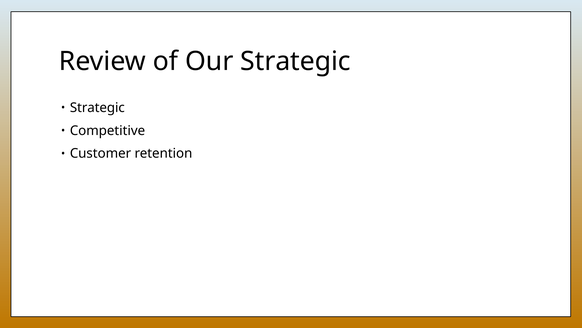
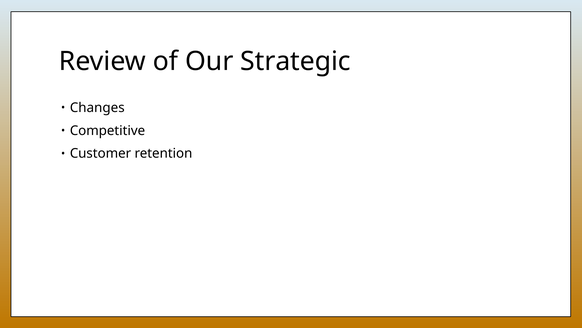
Strategic: Strategic -> Changes (97, 108)
